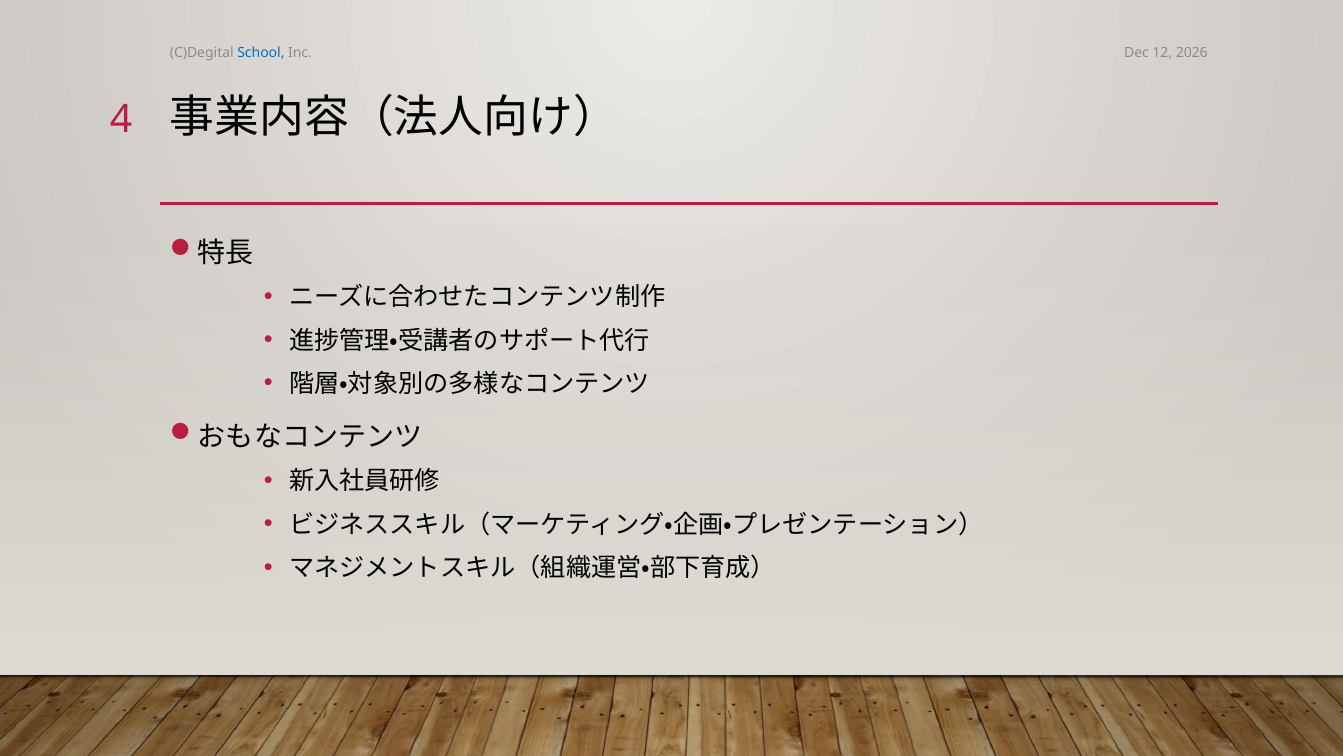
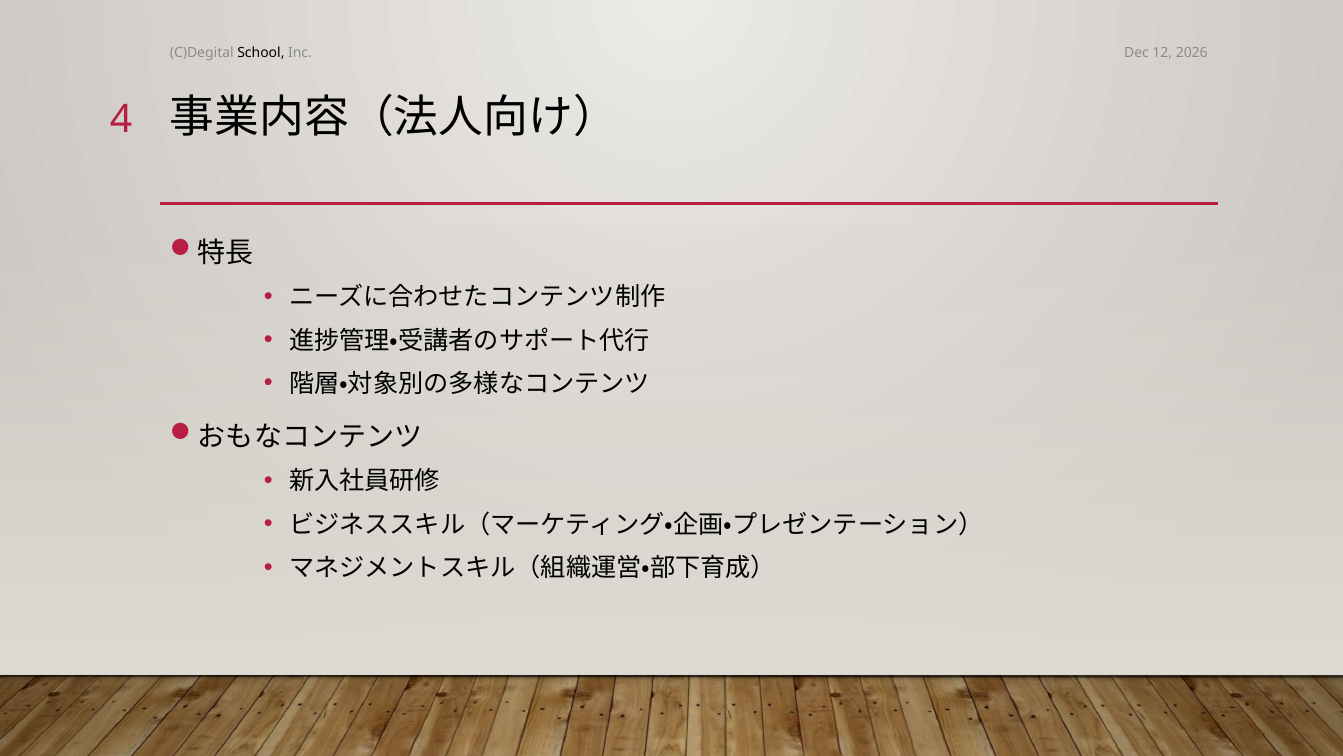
School colour: blue -> black (261, 53)
